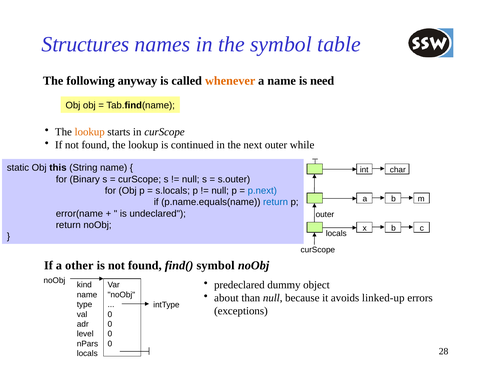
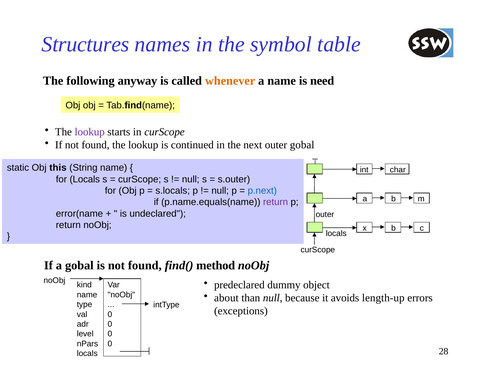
lookup colour: orange -> purple (90, 132)
outer while: while -> gobal (302, 145)
for Binary: Binary -> Locals (85, 180)
return colour: blue -> purple (276, 202)
a other: other -> gobal (79, 266)
find( symbol: symbol -> method (216, 266)
linked-up: linked-up -> length-up (383, 298)
